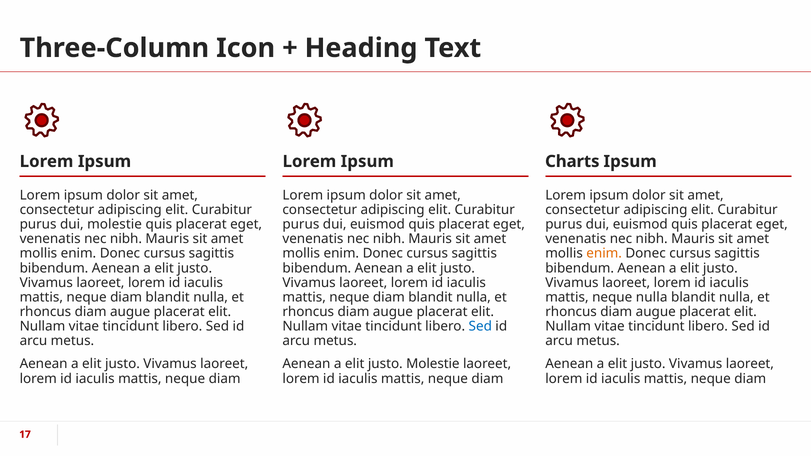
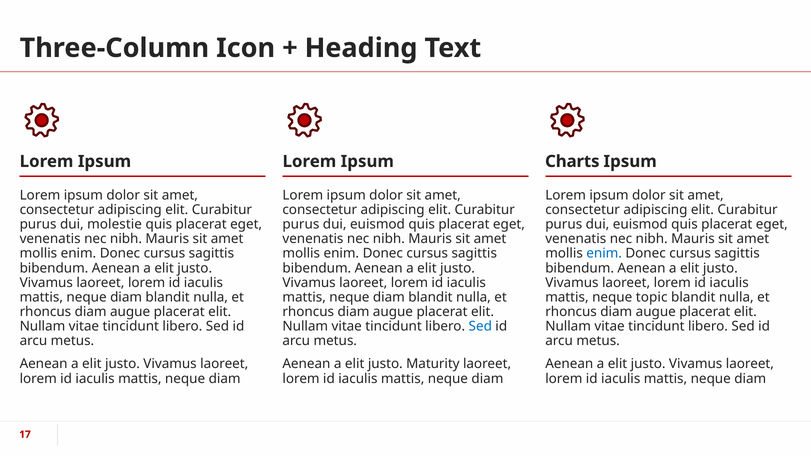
enim colour: orange -> blue (604, 254)
neque nulla: nulla -> topic (652, 297)
justo Molestie: Molestie -> Maturity (433, 364)
